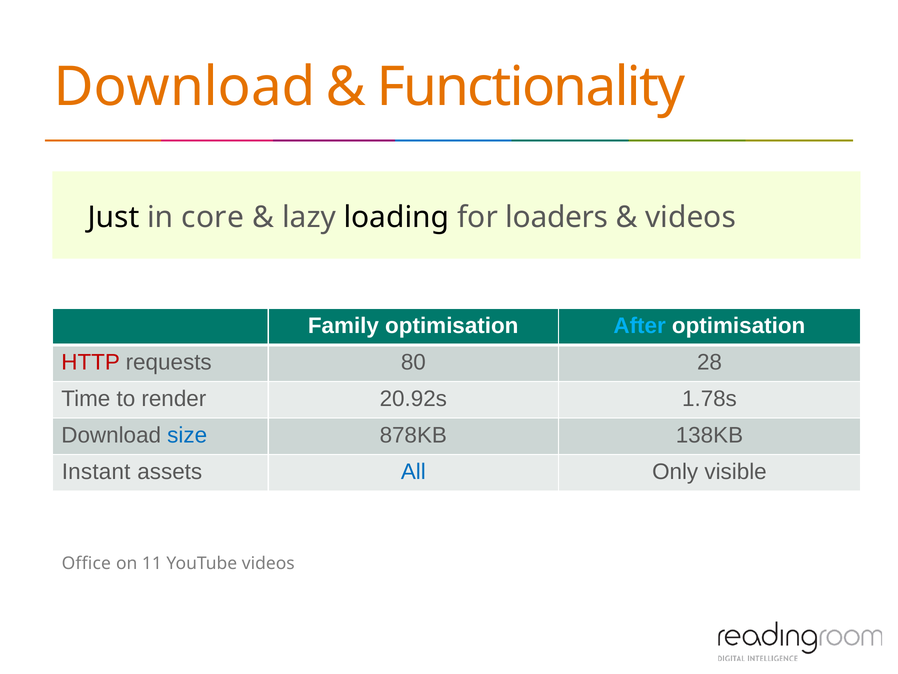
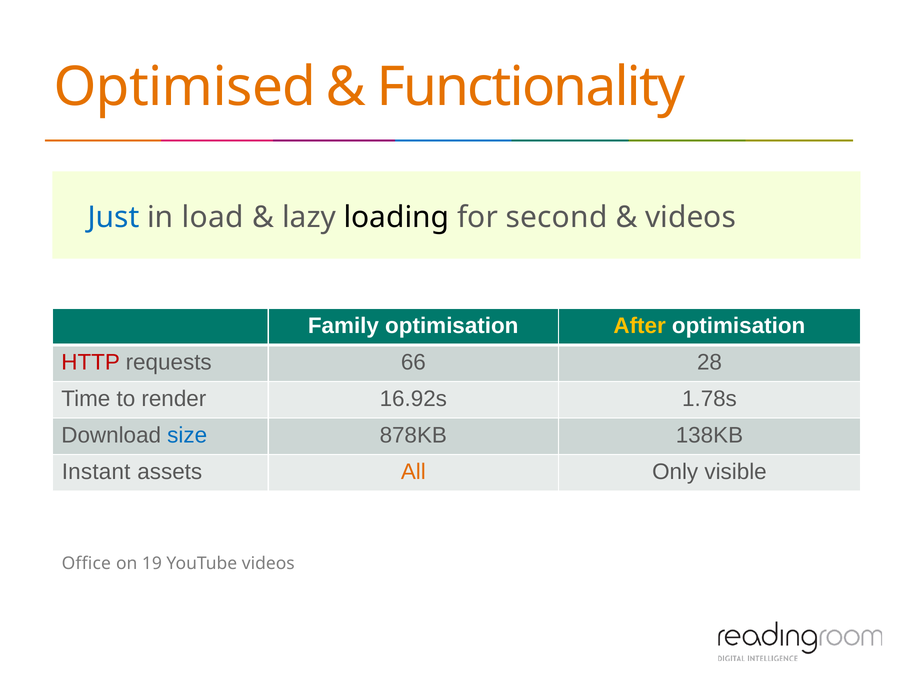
Download: Download -> Optimised (185, 87)
Just colour: black -> blue (114, 217)
core: core -> load (213, 217)
loaders: loaders -> second (557, 217)
After colour: light blue -> yellow (640, 326)
80: 80 -> 66 (413, 362)
20.92s: 20.92s -> 16.92s (413, 399)
All colour: blue -> orange (413, 471)
11: 11 -> 19 (152, 563)
